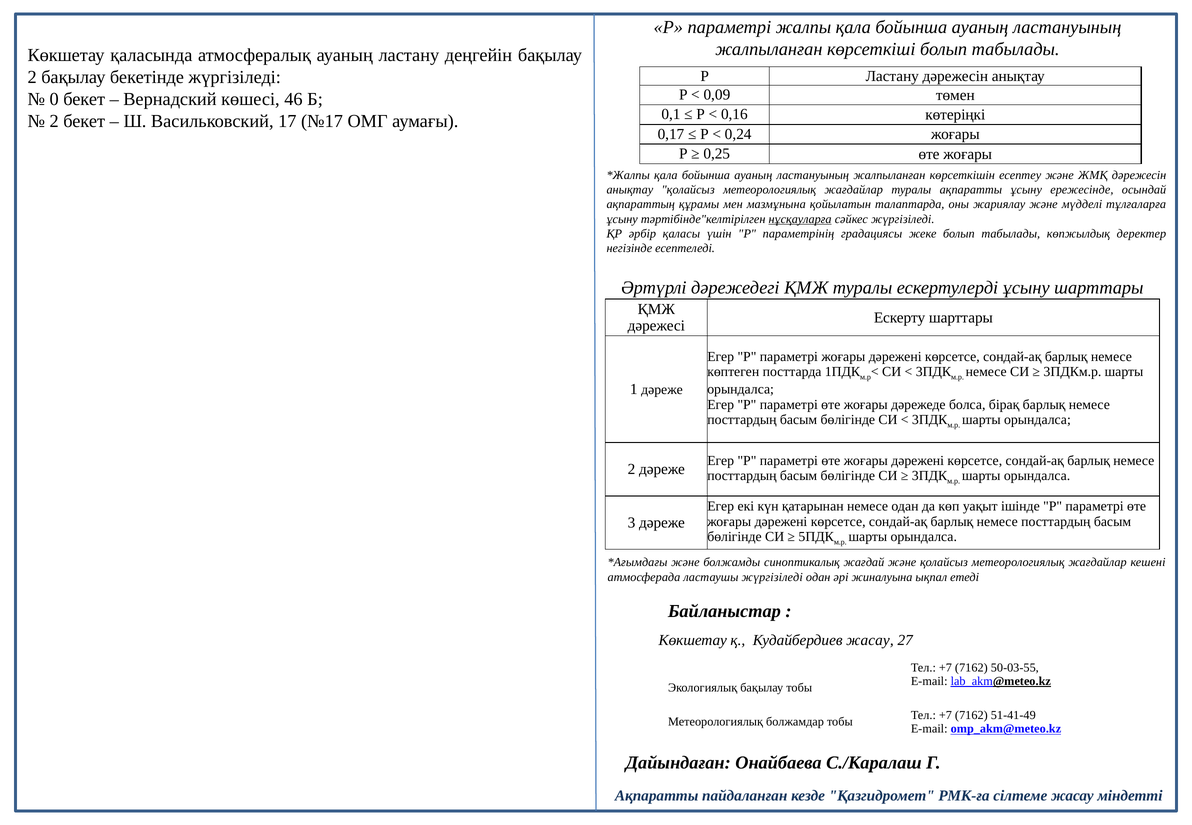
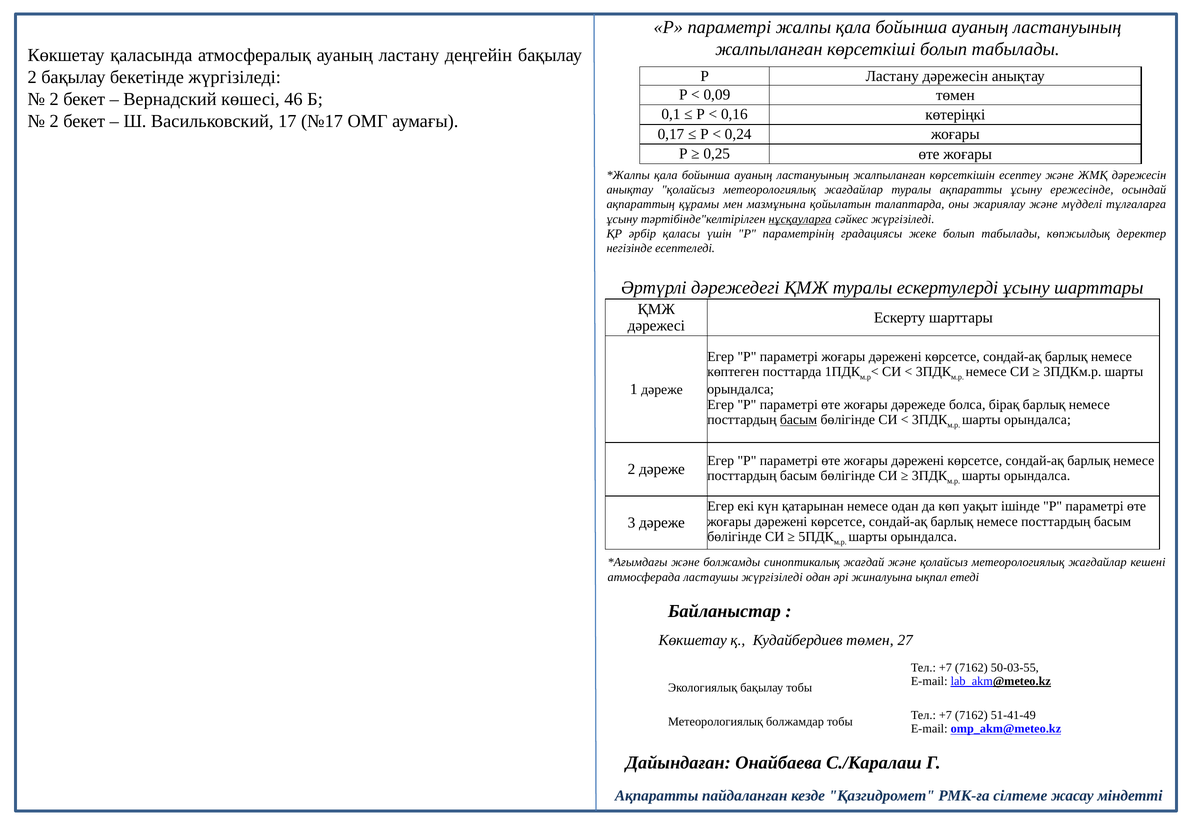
0: 0 -> 2 (54, 99)
басым underline: none -> present (799, 420)
Кудайбердиев жасау: жасау -> төмен (870, 640)
